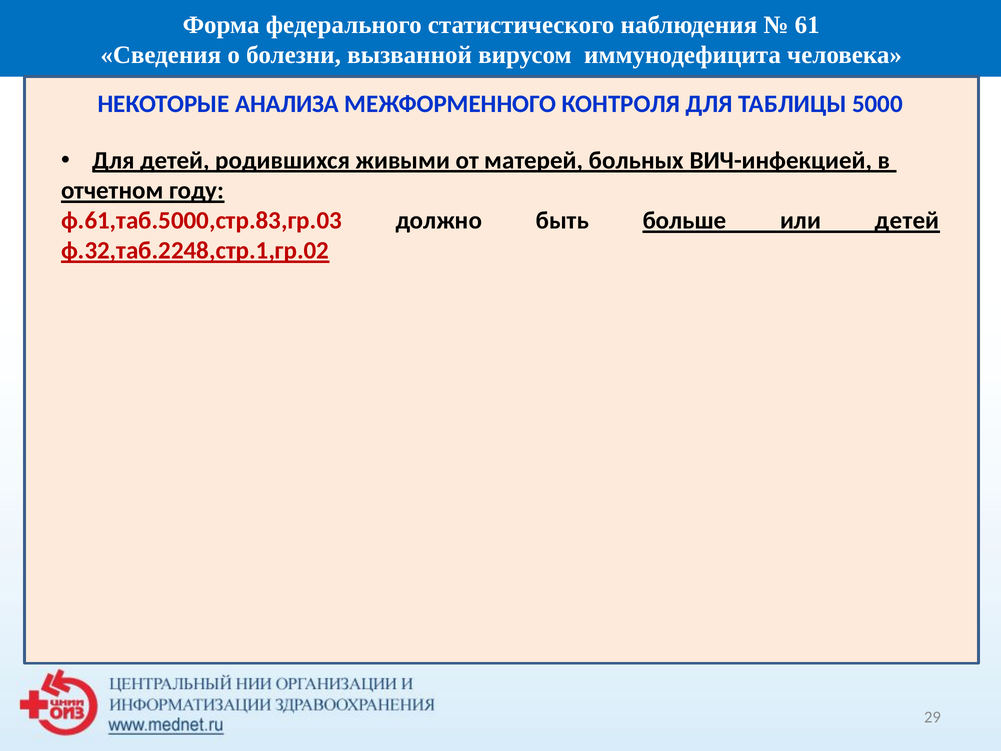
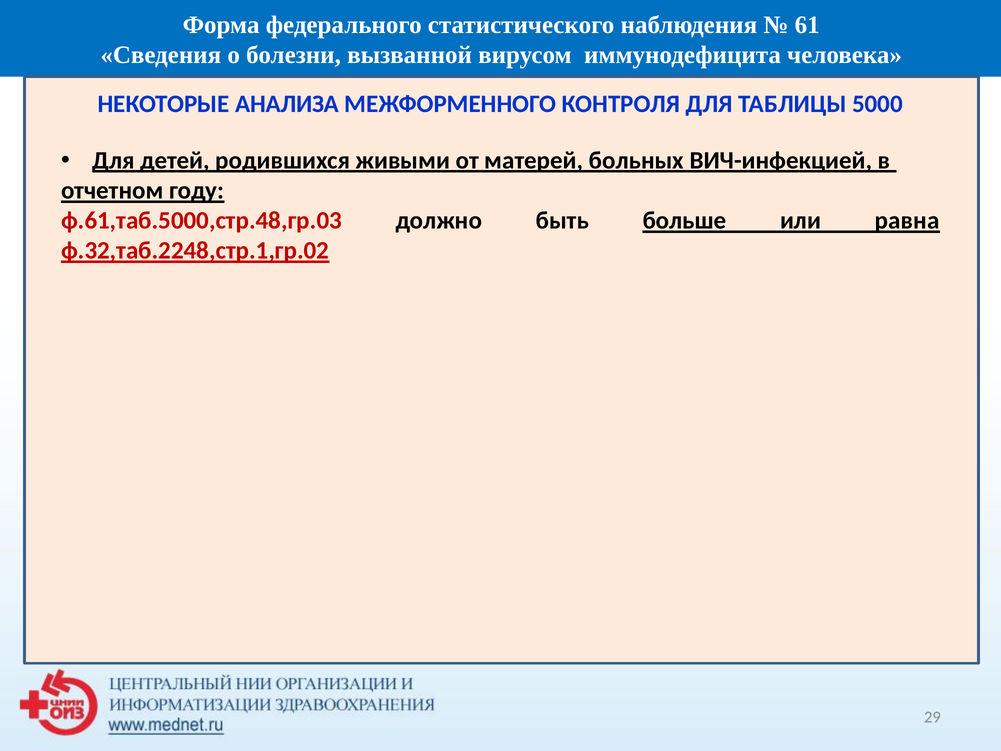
ф.61,таб.5000,стр.83,гр.03: ф.61,таб.5000,стр.83,гр.03 -> ф.61,таб.5000,стр.48,гр.03 (201, 221)
или детей: детей -> равна (907, 221)
